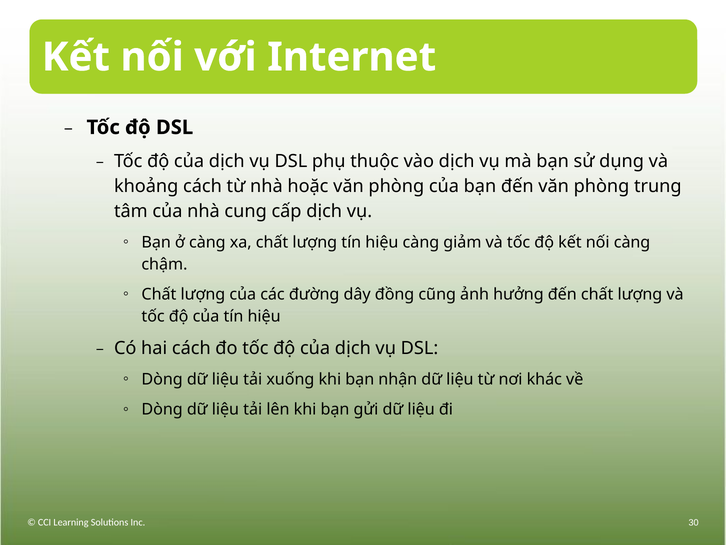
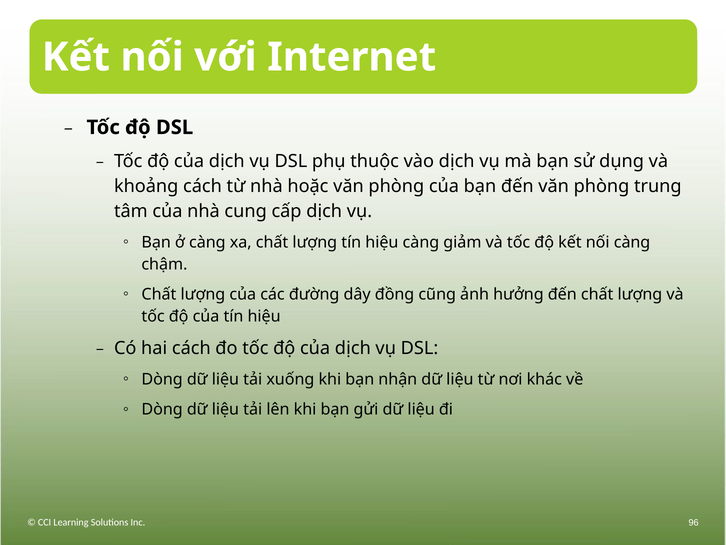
30: 30 -> 96 (694, 522)
